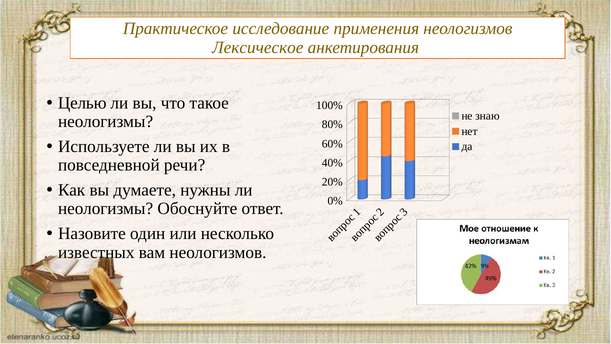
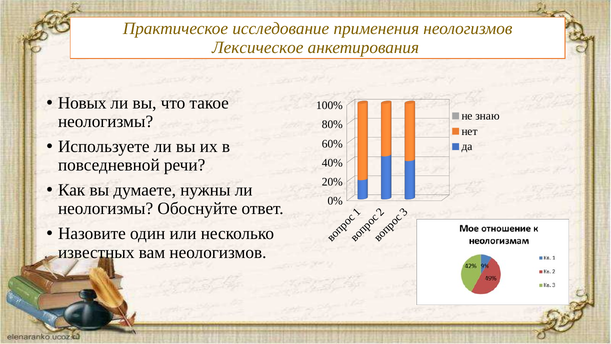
Целью: Целью -> Новых (82, 103)
